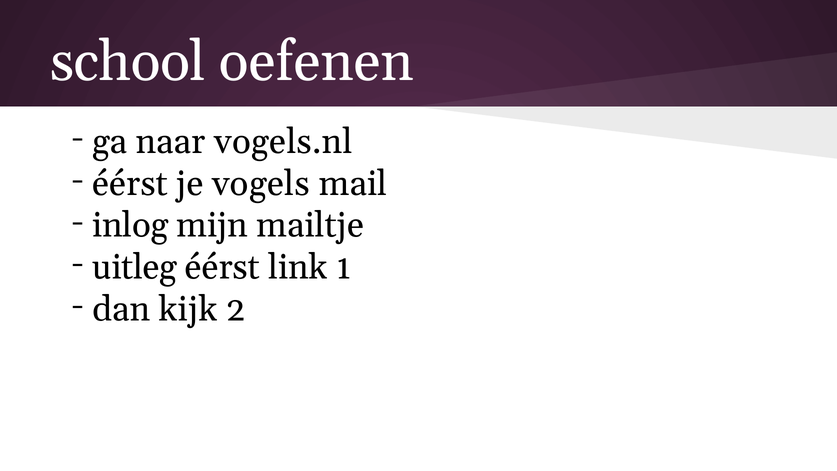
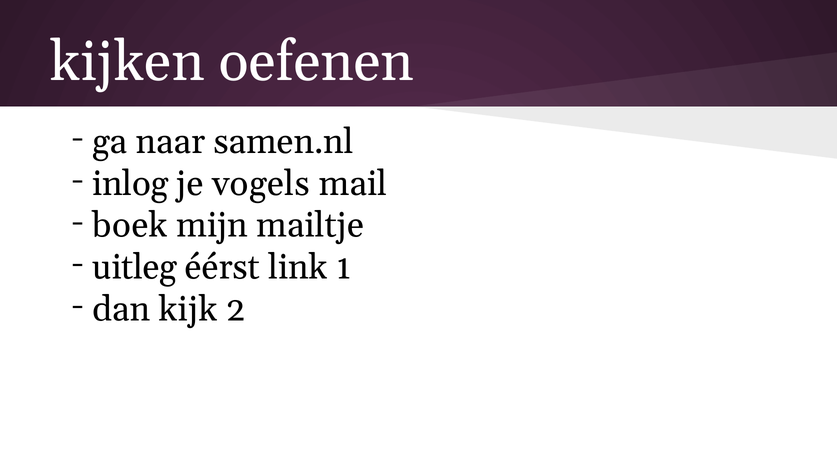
school: school -> kijken (127, 62)
vogels.nl: vogels.nl -> samen.nl (284, 142)
éérst: éérst -> inlog (130, 183)
inlog: inlog -> boek (130, 225)
